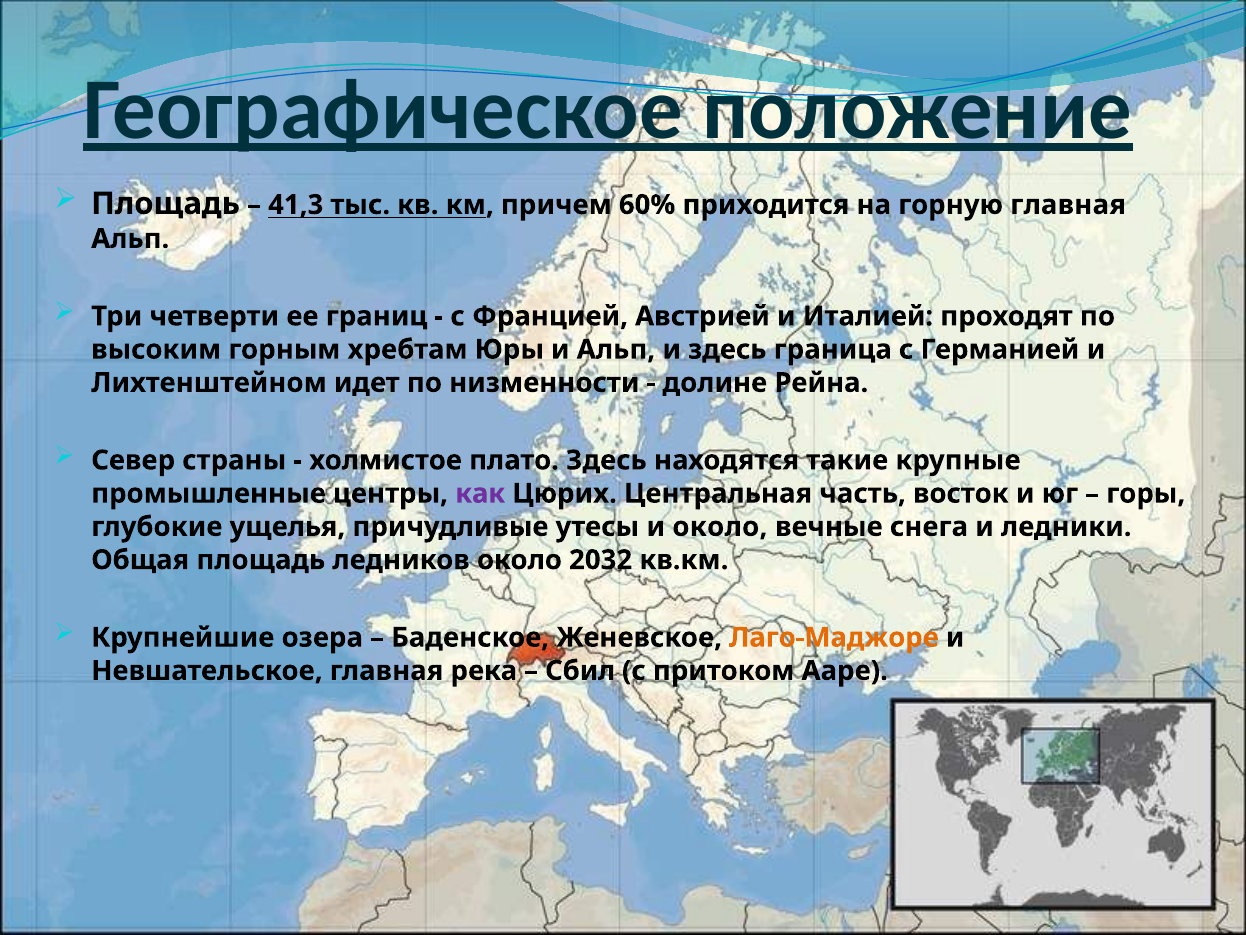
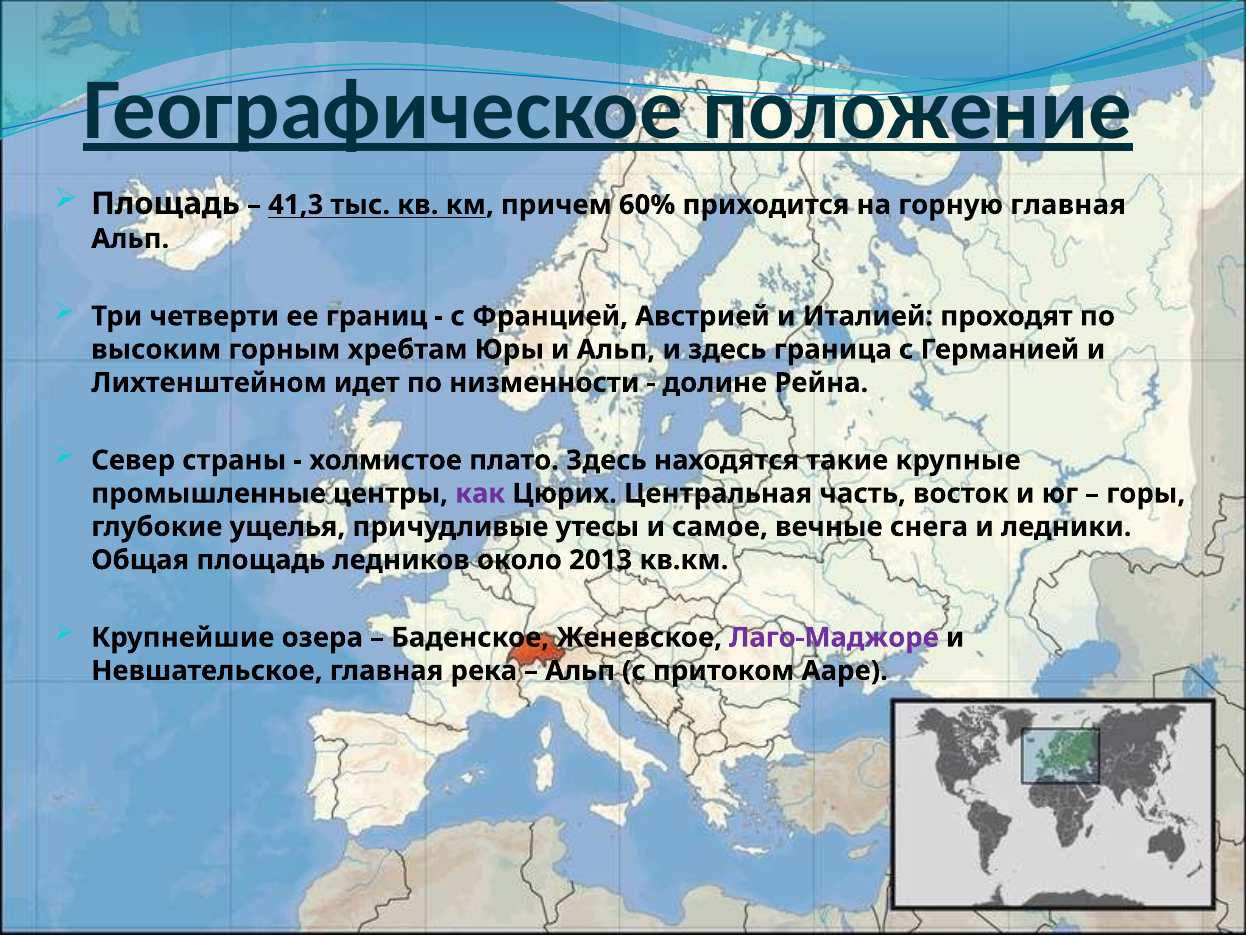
и около: около -> самое (720, 527)
2032: 2032 -> 2013 (601, 560)
Лаго-Маджоре colour: orange -> purple (834, 637)
Сбил: Сбил -> Альп (580, 670)
